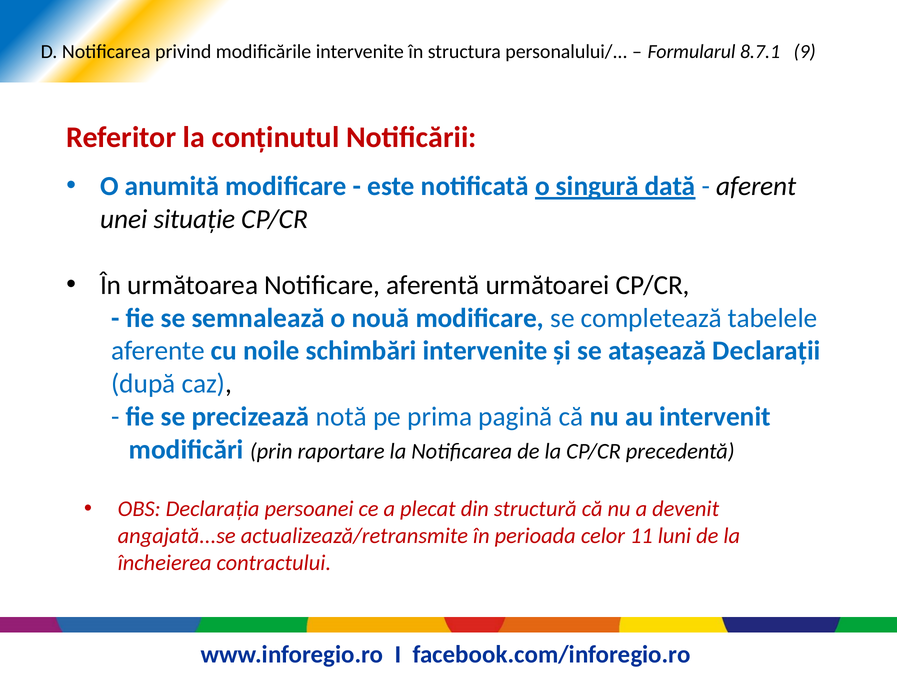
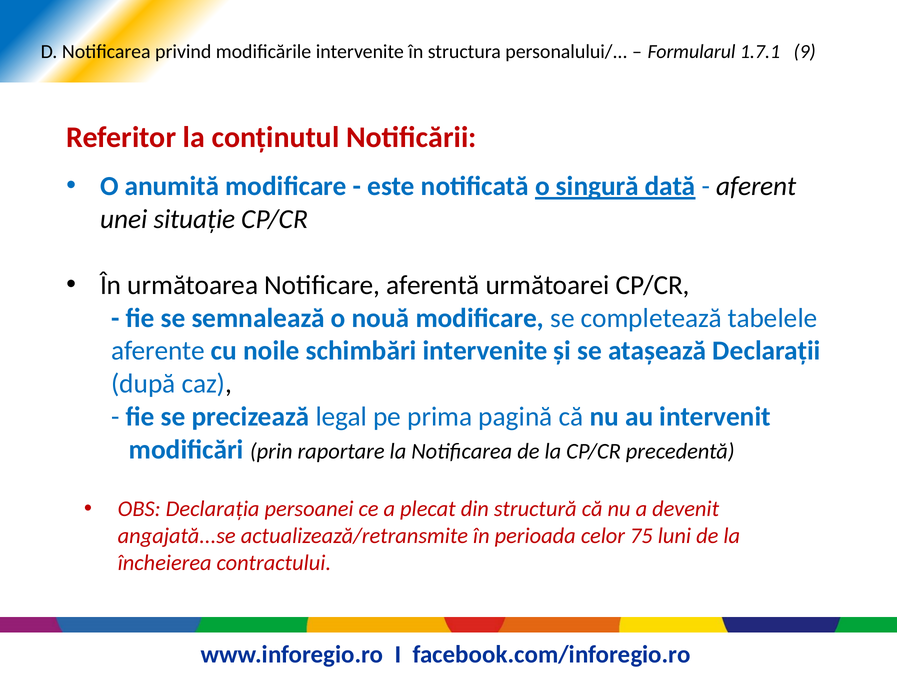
8.7.1: 8.7.1 -> 1.7.1 (760, 52)
notă: notă -> legal (341, 417)
11: 11 -> 75 (641, 536)
